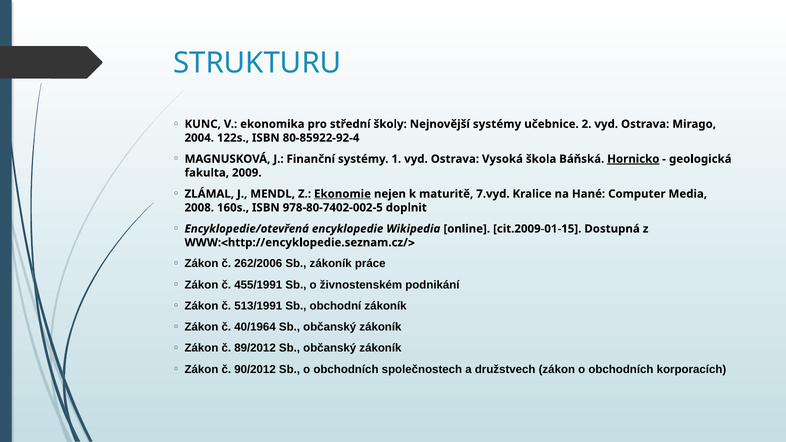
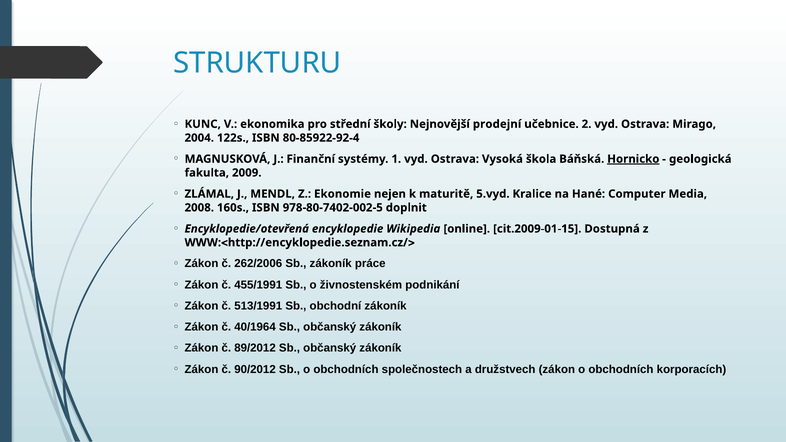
Nejnovější systémy: systémy -> prodejní (497, 124)
Ekonomie underline: present -> none (343, 194)
7.vyd: 7.vyd -> 5.vyd (493, 194)
